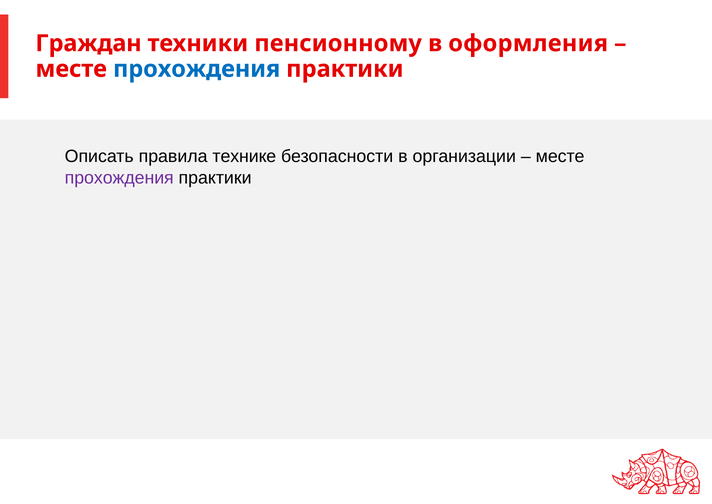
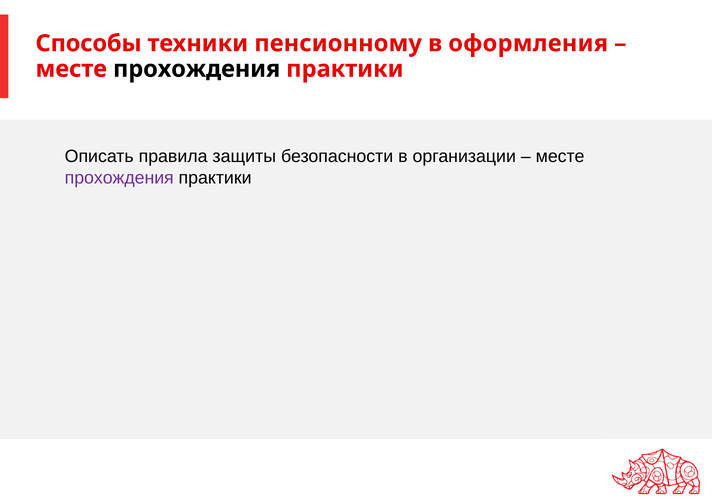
Граждан: Граждан -> Способы (89, 43)
прохождения colour: blue -> black (197, 69)
технике: технике -> защиты (244, 156)
